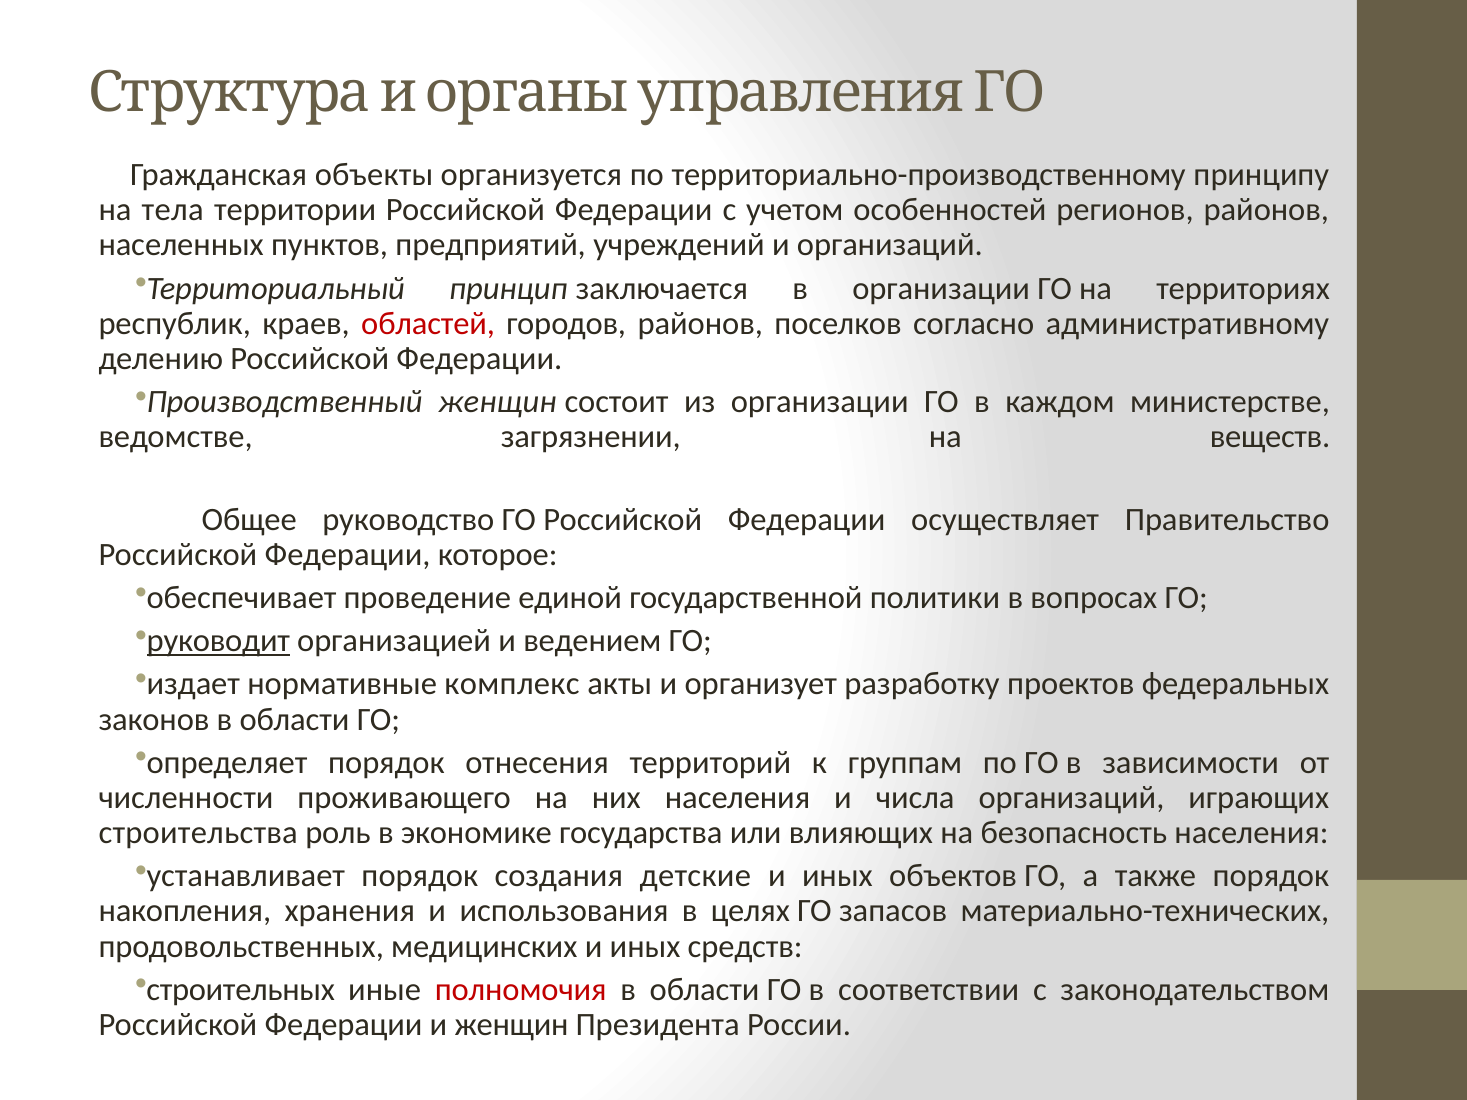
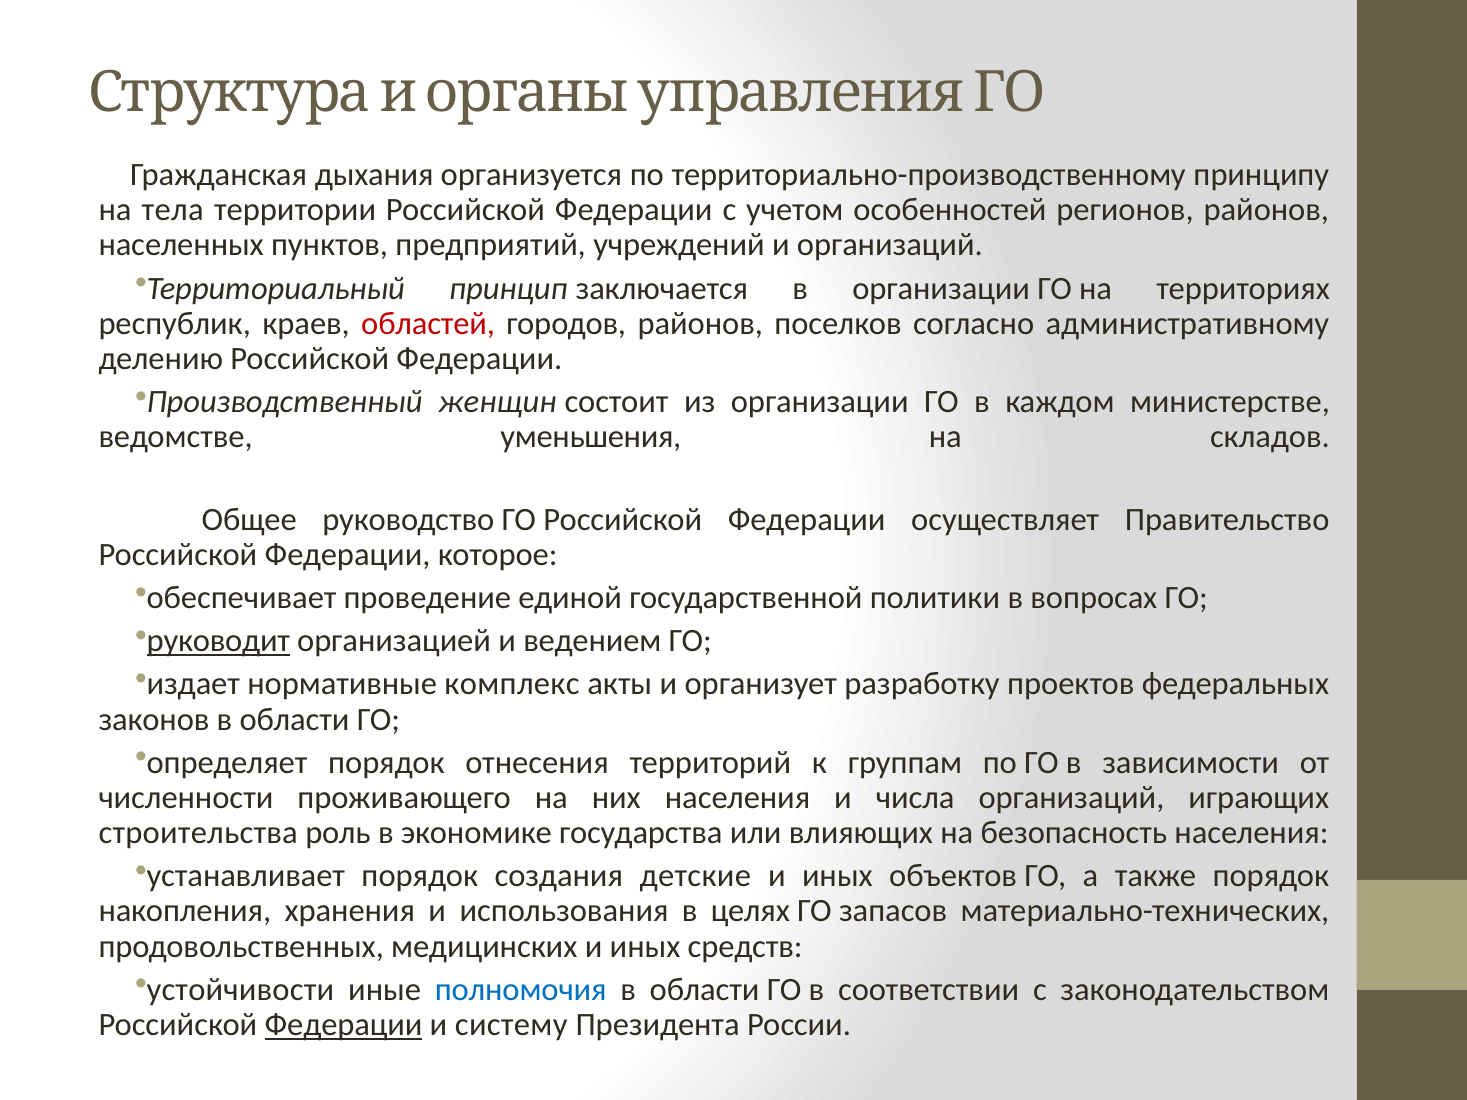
объекты: объекты -> дыхания (374, 175)
загрязнении: загрязнении -> уменьшения (591, 437)
веществ: веществ -> складов (1270, 437)
строительных: строительных -> устойчивости (240, 990)
полномочия colour: red -> blue (521, 990)
Федерации underline: none -> present (344, 1025)
и женщин: женщин -> систему (511, 1025)
